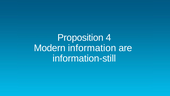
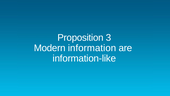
4: 4 -> 3 (108, 38)
information-still: information-still -> information-like (84, 58)
